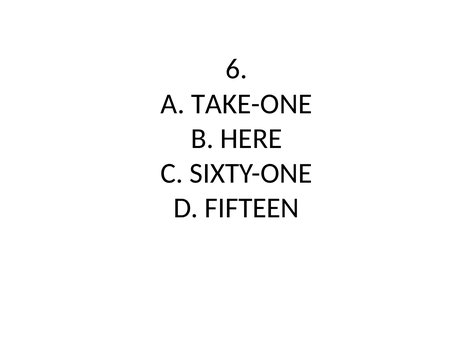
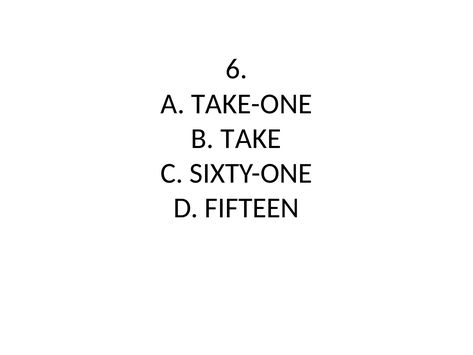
HERE: HERE -> TAKE (251, 138)
